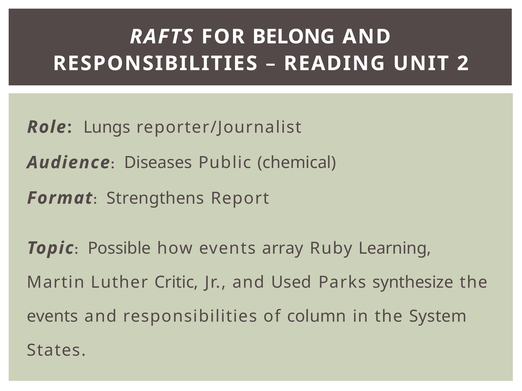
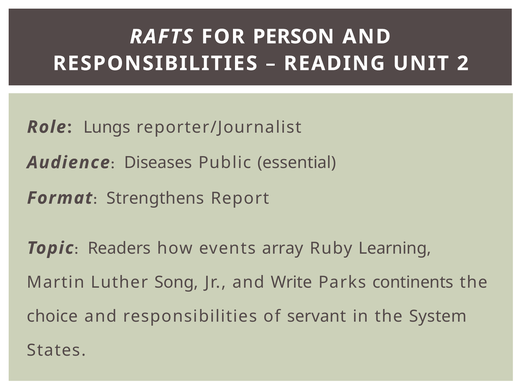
BELONG: BELONG -> PERSON (293, 37)
chemical: chemical -> essential (297, 163)
Possible: Possible -> Readers (119, 249)
Critic: Critic -> Song (176, 283)
Used: Used -> Write (292, 283)
synthesize: synthesize -> continents (413, 283)
events: events -> choice (52, 317)
column: column -> servant (317, 317)
